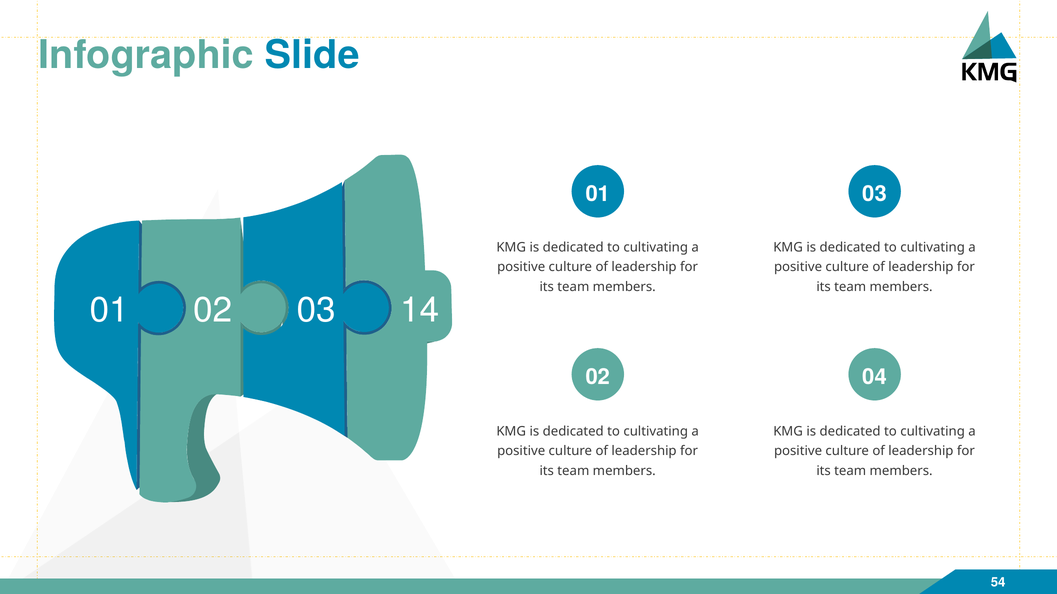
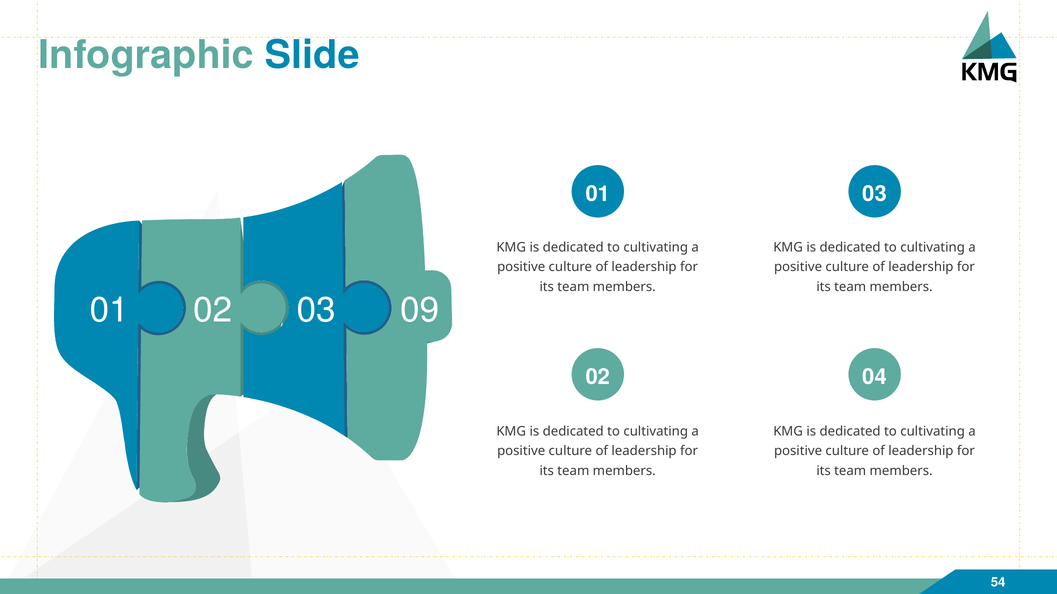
14: 14 -> 09 (420, 310)
